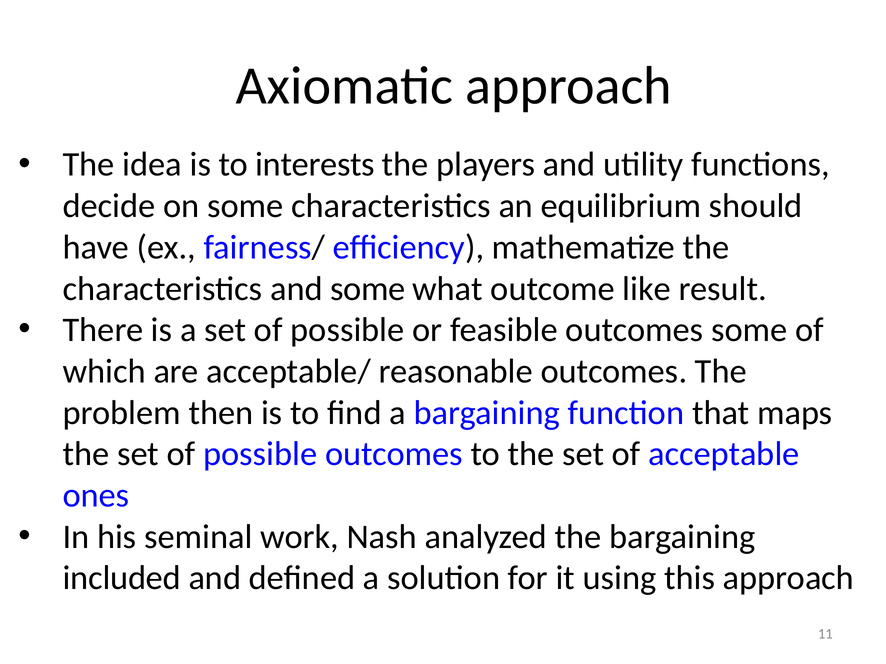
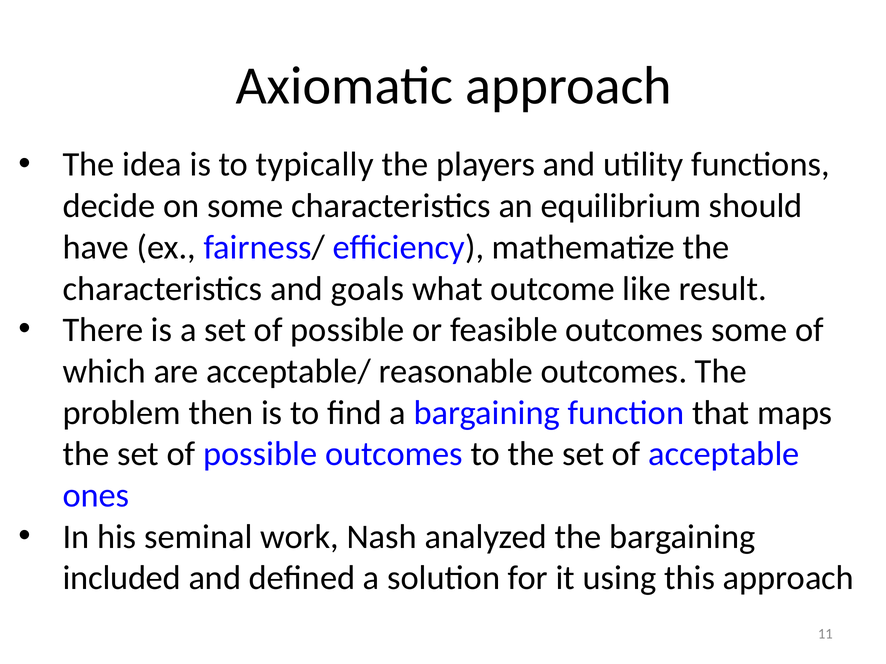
interests: interests -> typically (315, 165)
and some: some -> goals (367, 289)
